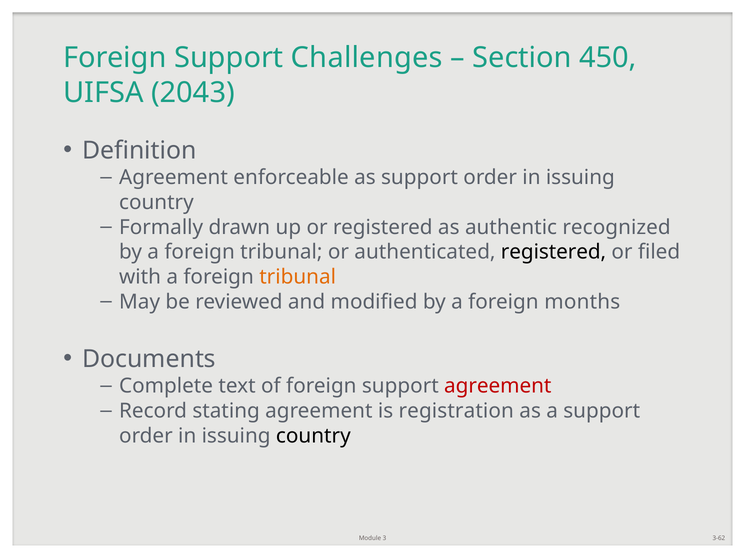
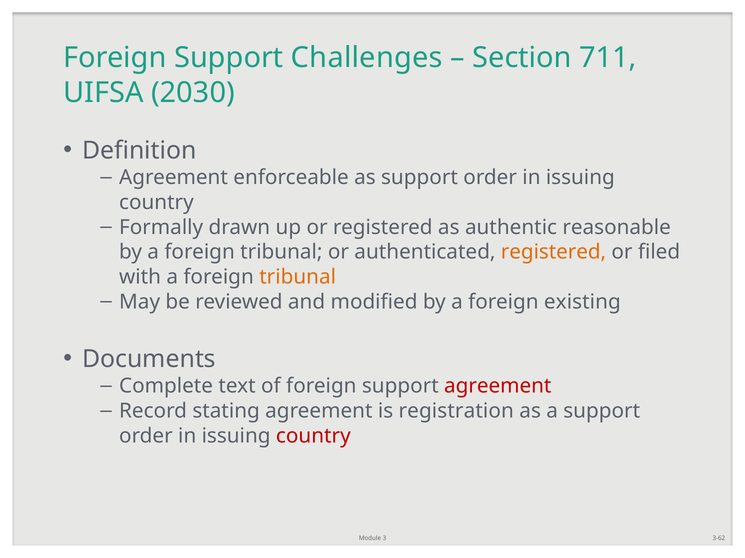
450: 450 -> 711 (608, 58)
2043: 2043 -> 2030 (193, 93)
recognized: recognized -> reasonable (617, 228)
registered colour: black -> orange (553, 252)
months: months -> existing (582, 302)
country colour: black -> red (313, 436)
